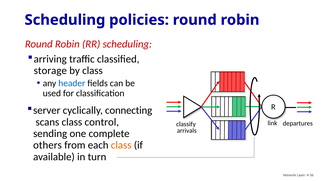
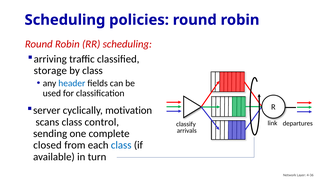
connecting: connecting -> motivation (129, 110)
others: others -> closed (47, 145)
class colour: orange -> blue (121, 145)
